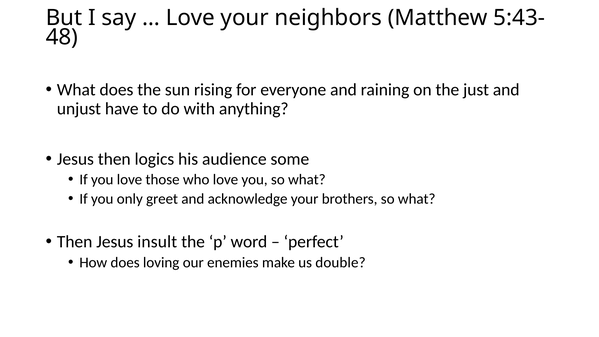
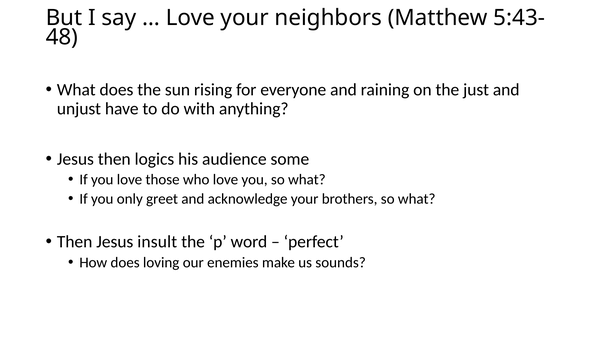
double: double -> sounds (341, 262)
